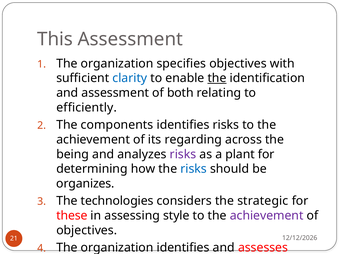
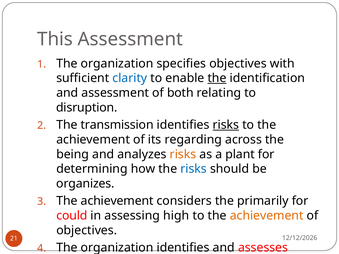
efficiently: efficiently -> disruption (87, 108)
components: components -> transmission (117, 125)
risks underline: none -> present (226, 125)
risks colour: purple -> orange (183, 154)
technologies: technologies -> achievement (117, 201)
strategic: strategic -> primarily (263, 201)
these: these -> could (72, 216)
style: style -> high (176, 216)
achievement colour: purple -> orange (267, 216)
